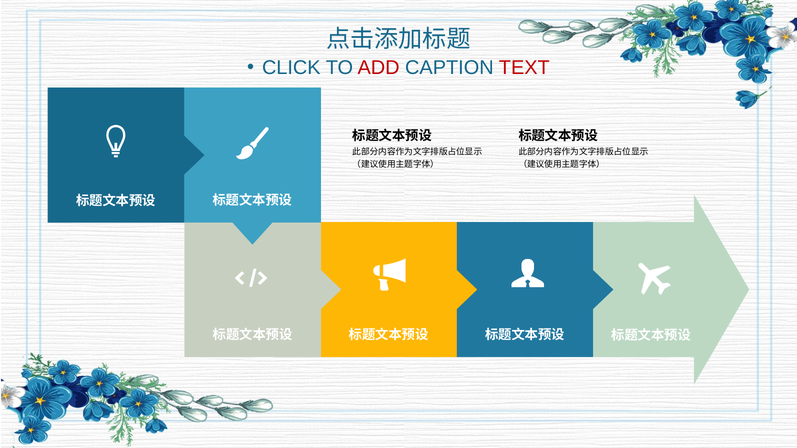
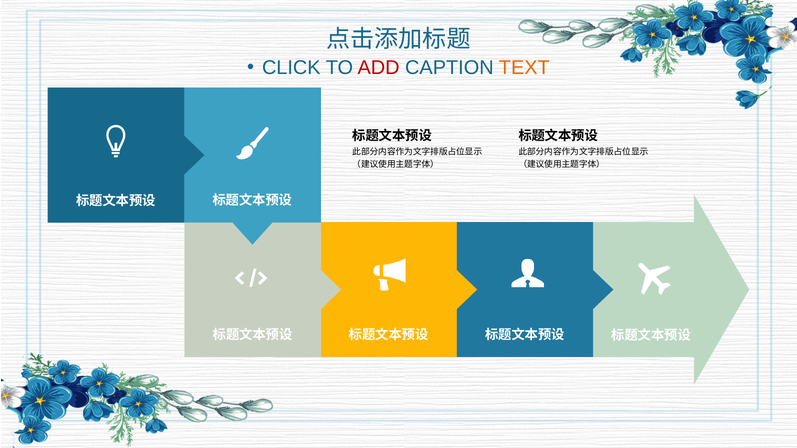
TEXT colour: red -> orange (524, 68)
